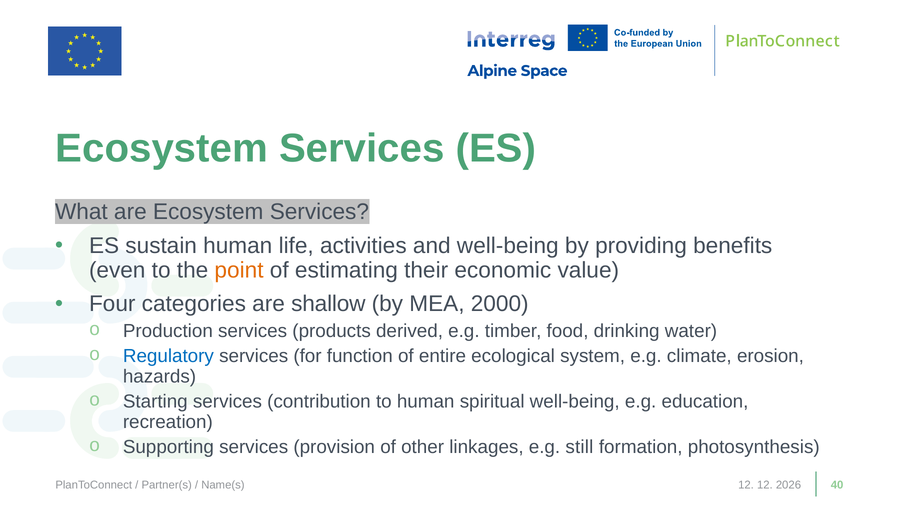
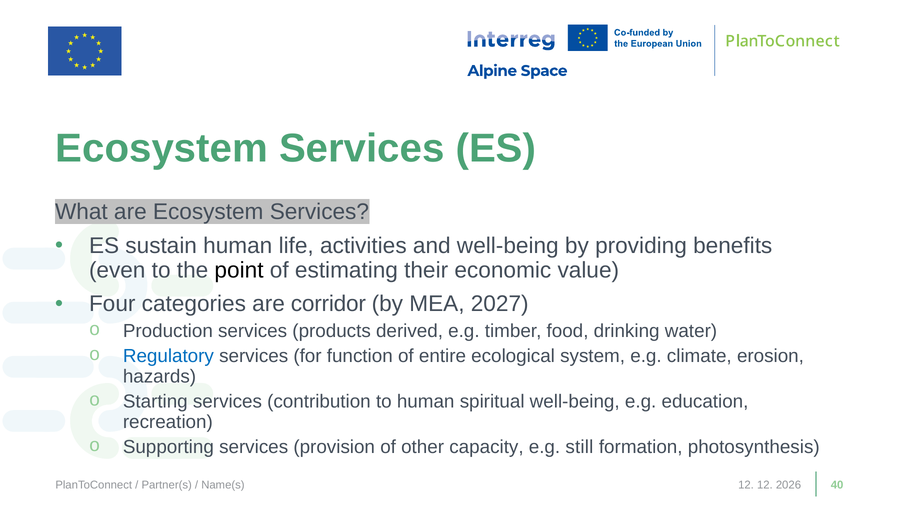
point colour: orange -> black (239, 270)
shallow: shallow -> corridor (328, 304)
2000: 2000 -> 2027 (500, 304)
linkages: linkages -> capacity (486, 447)
